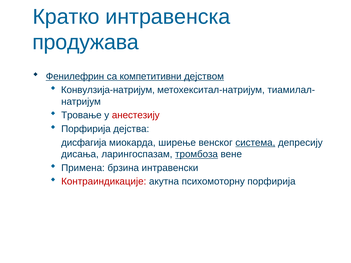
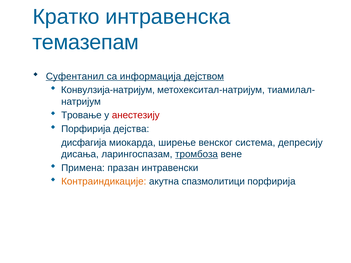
продужава: продужава -> темазепам (86, 42)
Фенилефрин: Фенилефрин -> Суфентанил (75, 76)
компетитивни: компетитивни -> информација (151, 76)
система underline: present -> none (255, 143)
брзина: брзина -> празан (123, 168)
Контраиндикације colour: red -> orange (104, 182)
психомоторну: психомоторну -> спазмолитици (213, 182)
